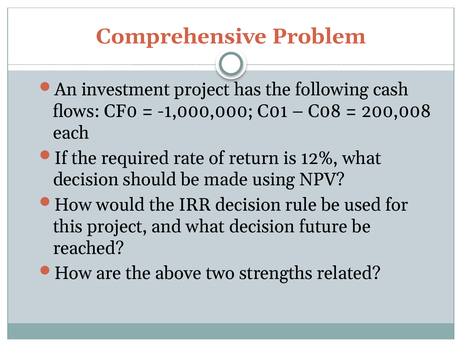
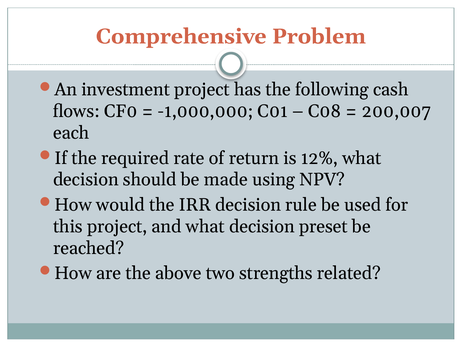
200,008: 200,008 -> 200,007 (396, 111)
future: future -> preset (323, 226)
